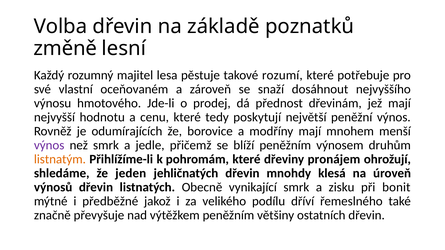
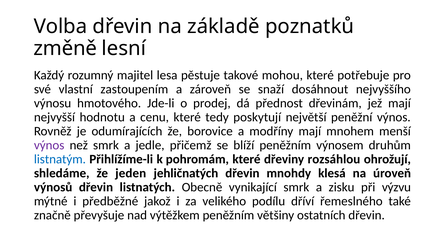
rozumí: rozumí -> mohou (282, 75)
oceňovaném: oceňovaném -> zastoupením (134, 89)
listnatým colour: orange -> blue (60, 159)
pronájem: pronájem -> rozsáhlou (334, 159)
bonit: bonit -> výzvu (396, 187)
